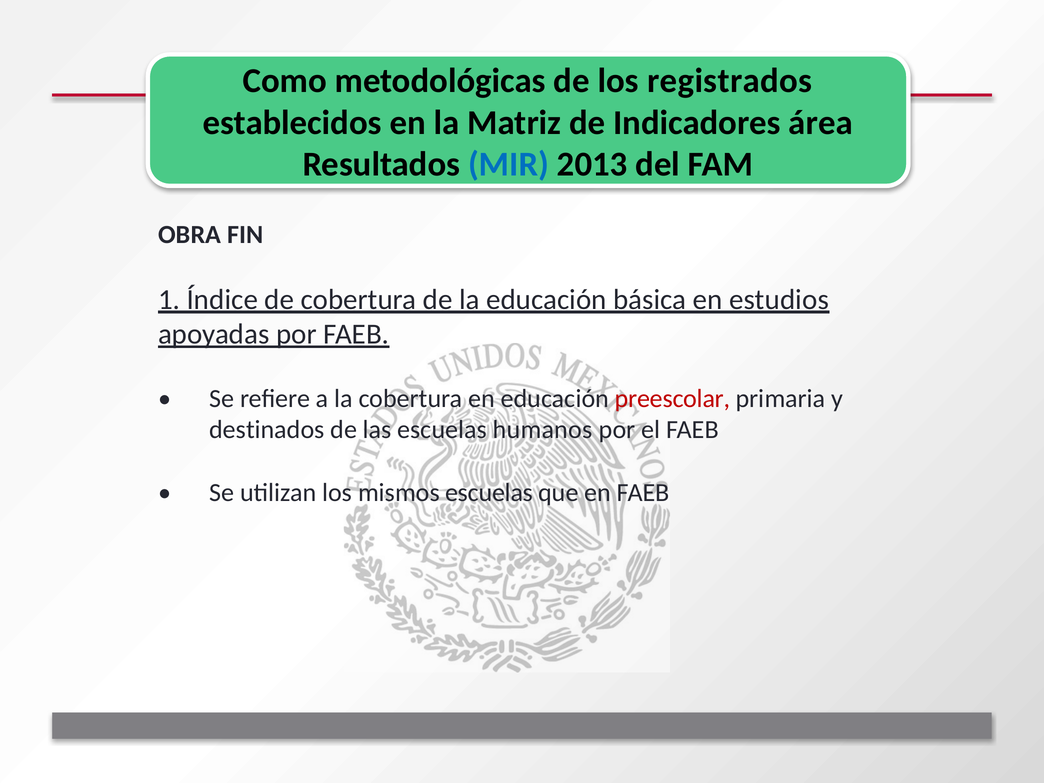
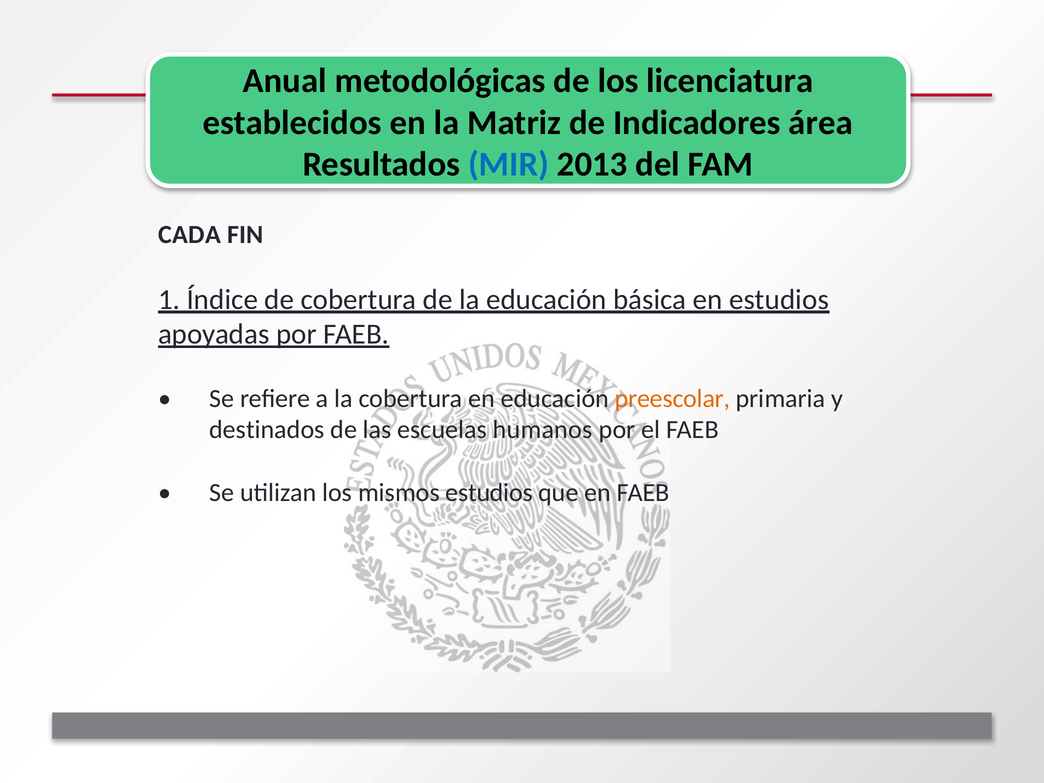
Como: Como -> Anual (285, 81)
registrados: registrados -> licenciatura (730, 81)
OBRA: OBRA -> CADA (190, 235)
preescolar colour: red -> orange (672, 398)
mismos escuelas: escuelas -> estudios (489, 492)
